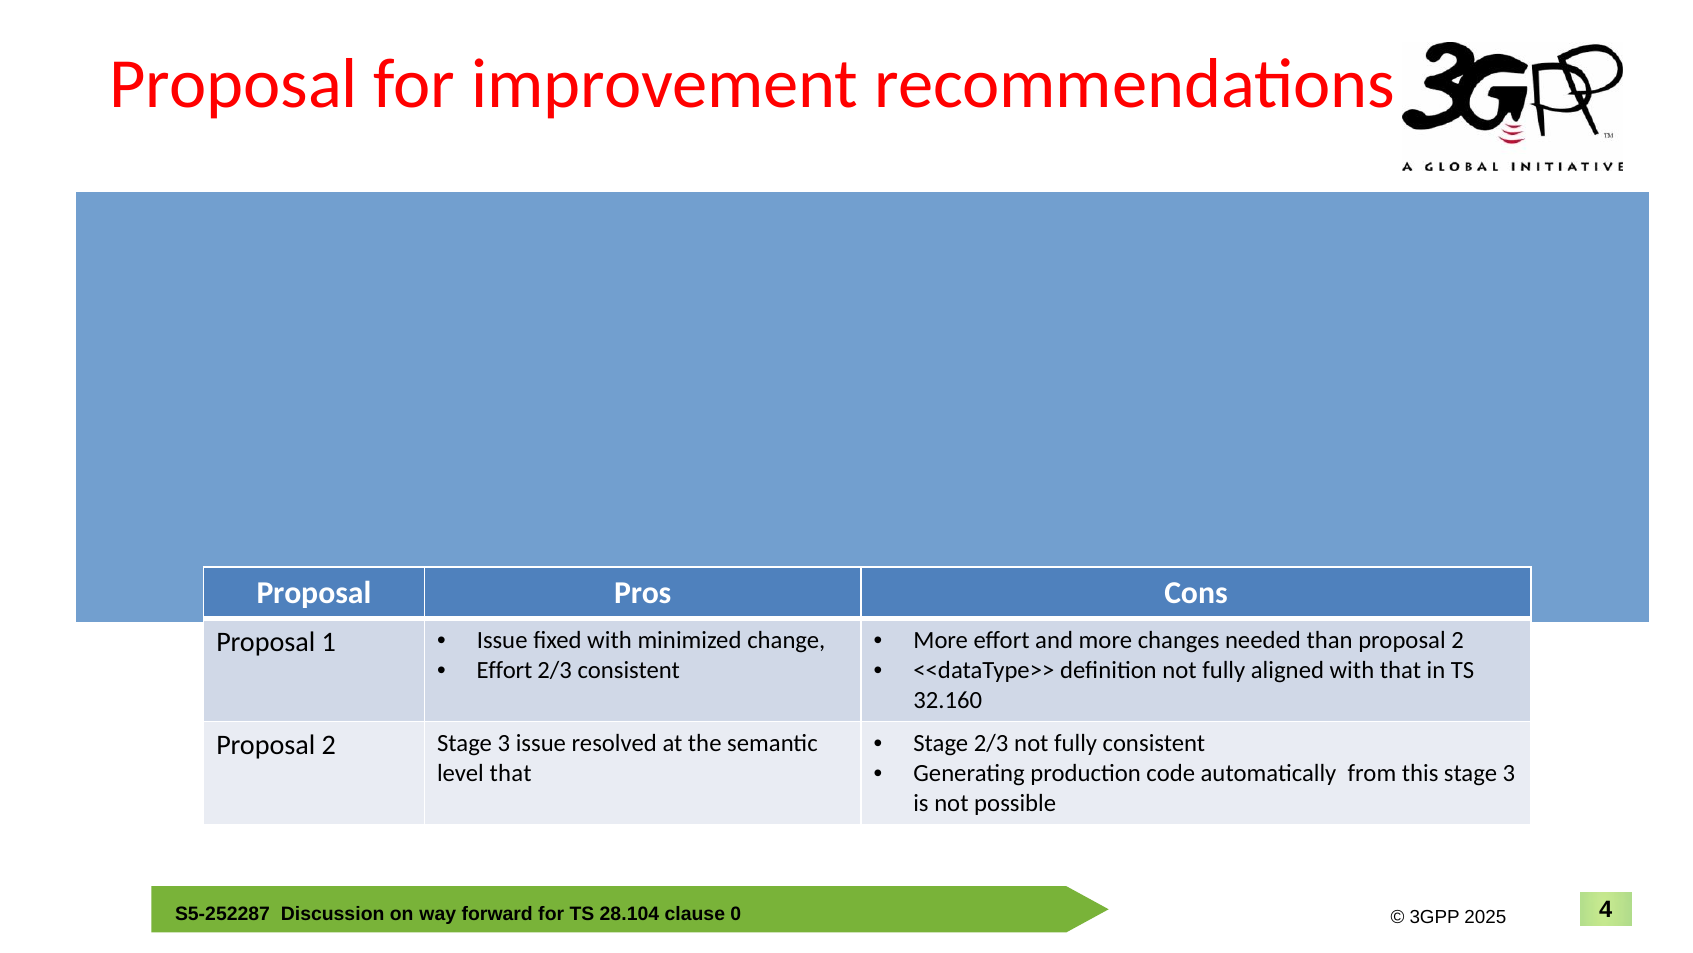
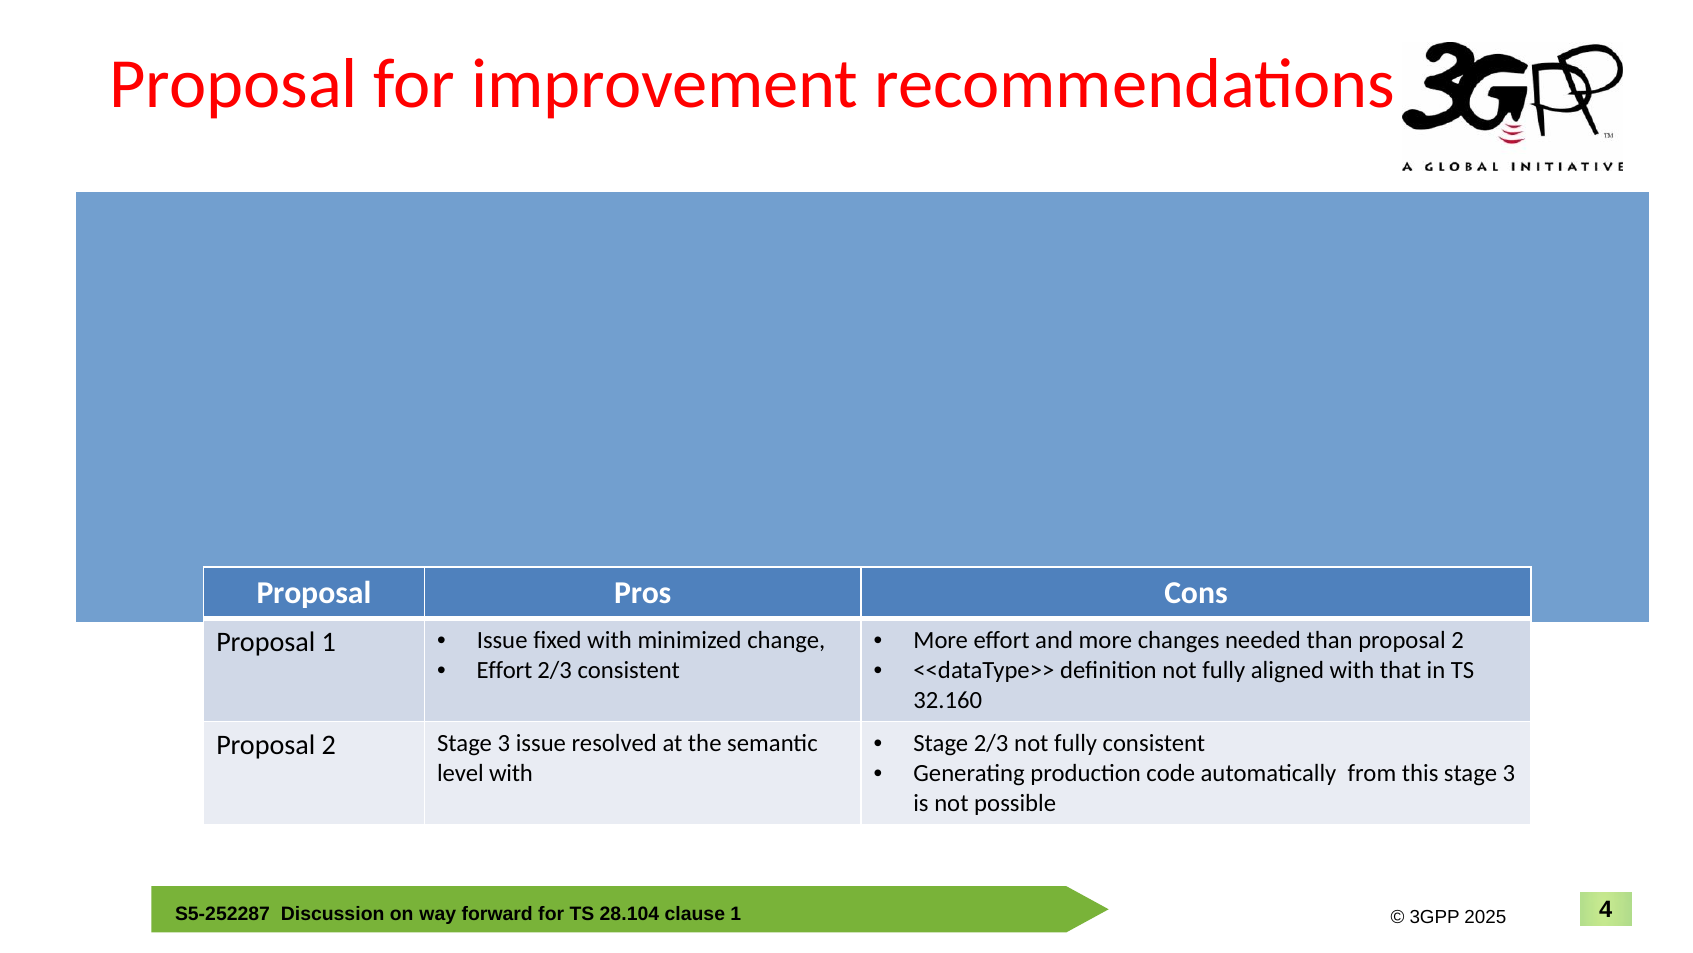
level that: that -> with (511, 773)
clause 0: 0 -> 1 (736, 913)
